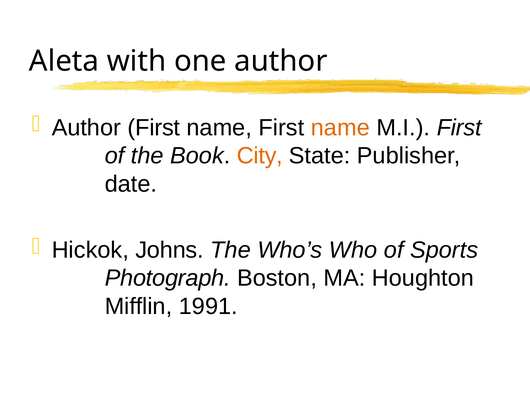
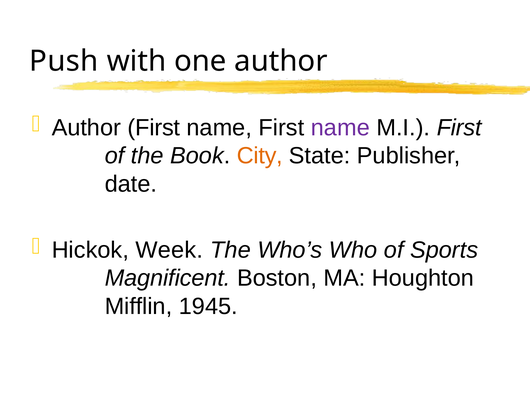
Aleta: Aleta -> Push (64, 61)
name colour: orange -> purple (340, 128)
Johns: Johns -> Week (169, 250)
Photograph: Photograph -> Magnificent (168, 279)
1991: 1991 -> 1945 (208, 307)
